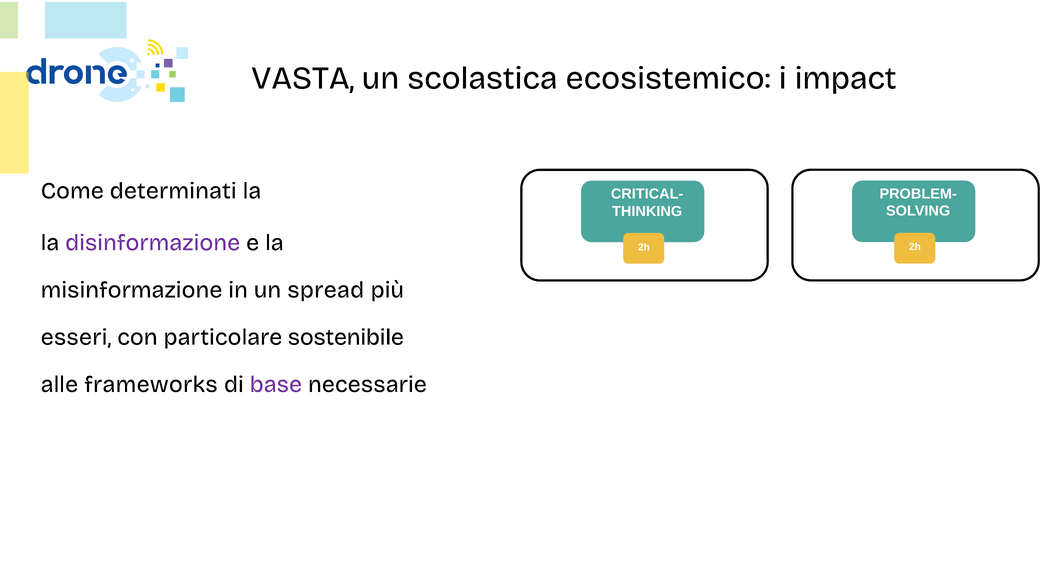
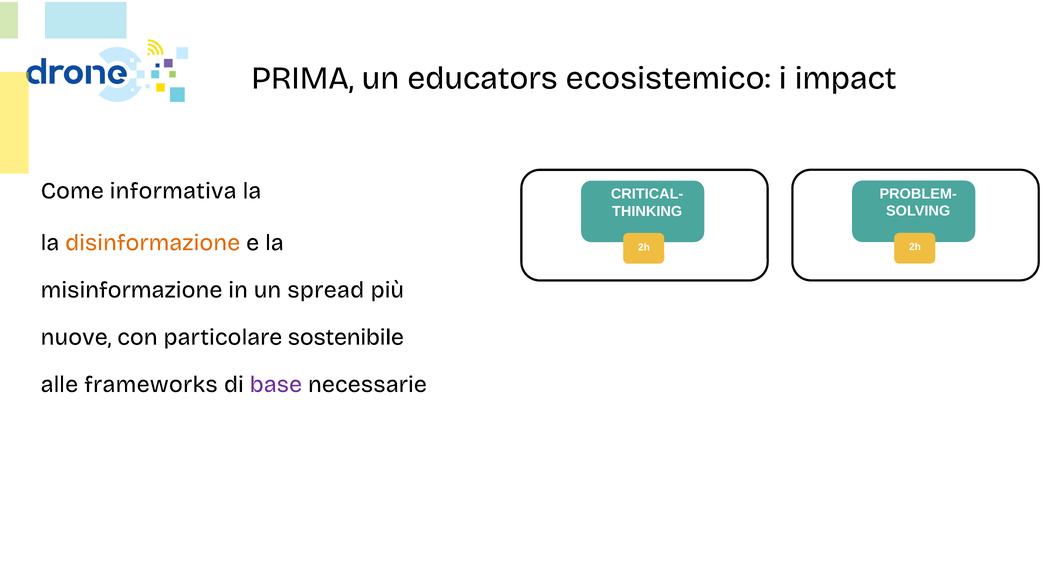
VASTA: VASTA -> PRIMA (302, 78)
scolastica: scolastica -> educators (482, 78)
determinati: determinati -> informativa (173, 191)
disinformazione colour: purple -> orange (153, 243)
esseri: esseri -> nuove (76, 337)
